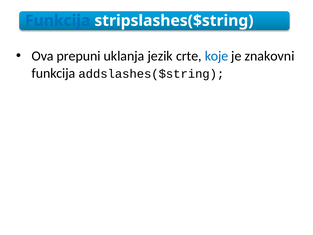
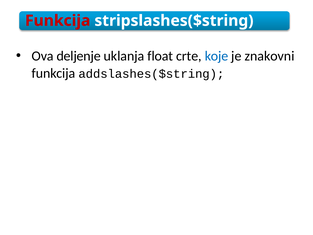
Funkcija colour: blue -> red (58, 21)
prepuni: prepuni -> deljenje (79, 56)
jezik: jezik -> float (160, 56)
